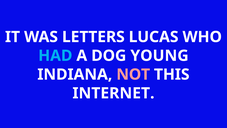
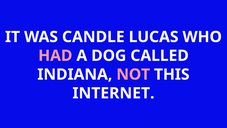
LETTERS: LETTERS -> CANDLE (93, 37)
HAD colour: light blue -> pink (55, 56)
YOUNG: YOUNG -> CALLED (160, 56)
